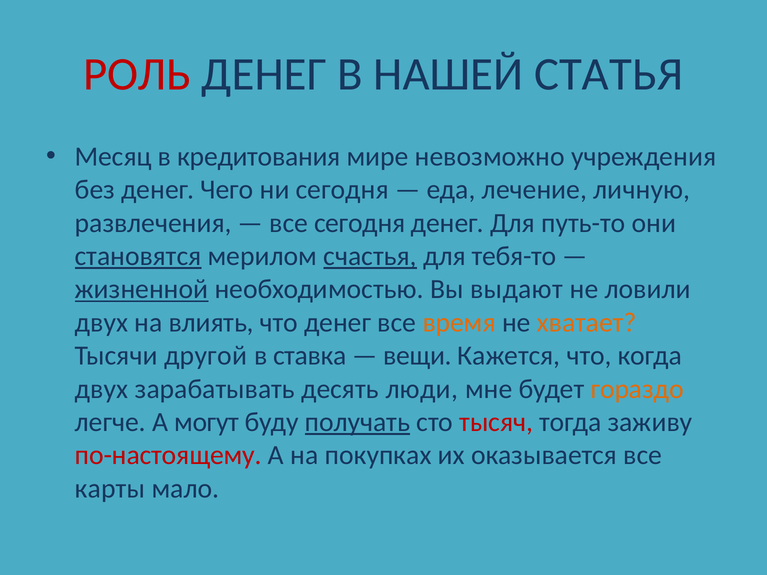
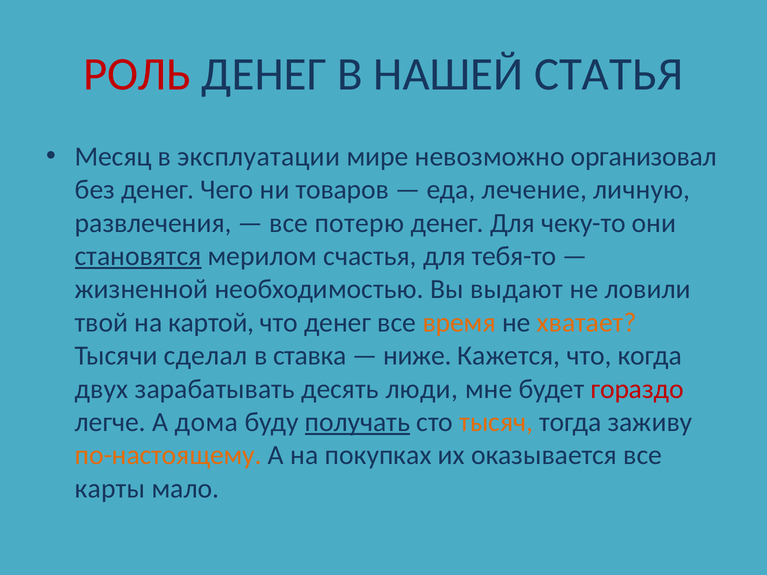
кредитования: кредитования -> эксплуатации (259, 157)
учреждения: учреждения -> организовал (644, 157)
ни сегодня: сегодня -> товаров (342, 190)
все сегодня: сегодня -> потерю (359, 223)
путь-то: путь-то -> чеку-то (583, 223)
счастья underline: present -> none (370, 256)
жизненной underline: present -> none (142, 289)
двух: двух -> твой (101, 323)
влиять: влиять -> картой (211, 323)
другой: другой -> сделал (206, 356)
вещи: вещи -> ниже (417, 356)
гораздо colour: orange -> red (637, 389)
могут: могут -> дома (206, 422)
тысяч colour: red -> orange (496, 422)
по-настоящему colour: red -> orange (168, 456)
